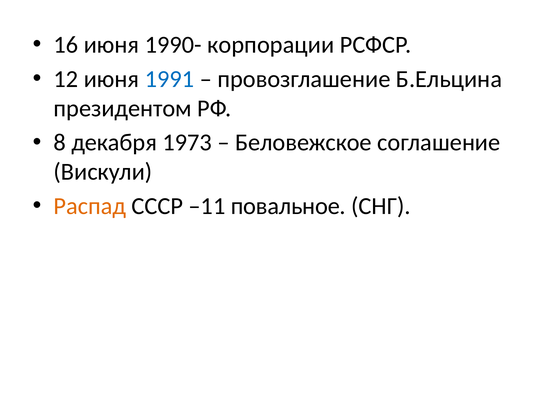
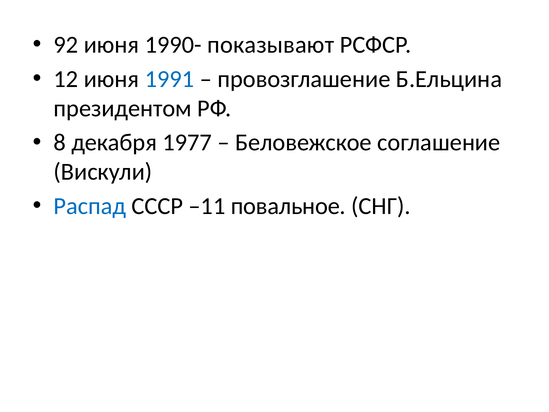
16: 16 -> 92 (66, 45)
корпорации: корпорации -> показывают (271, 45)
1973: 1973 -> 1977 (187, 142)
Распад colour: orange -> blue (90, 206)
